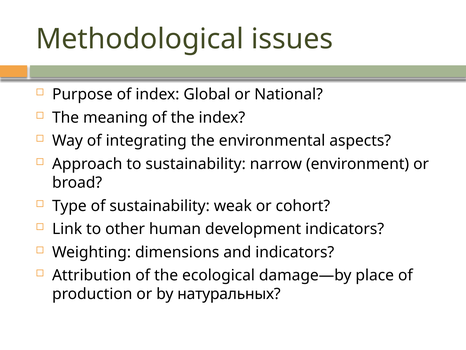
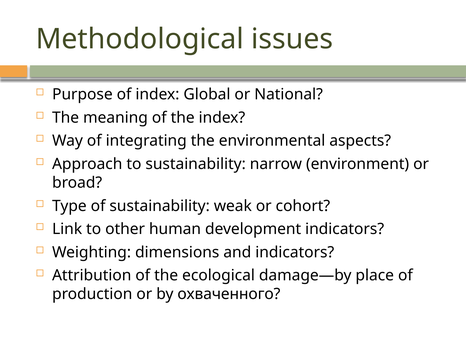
натуральных: натуральных -> охваченного (229, 294)
